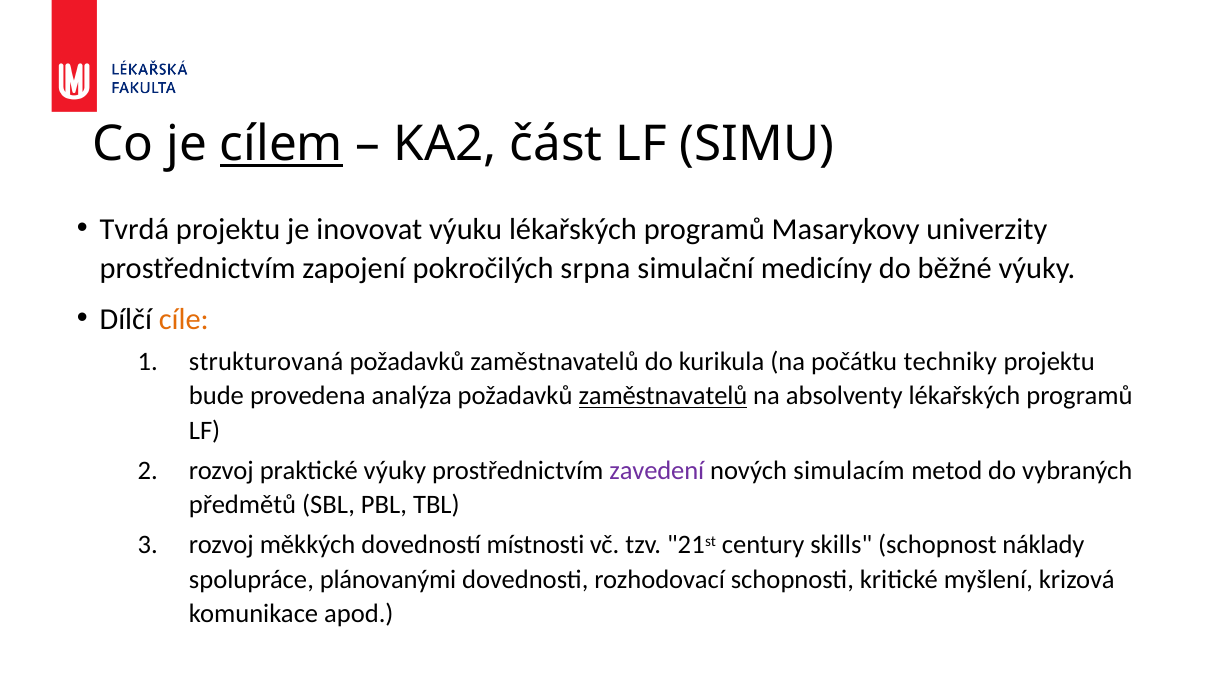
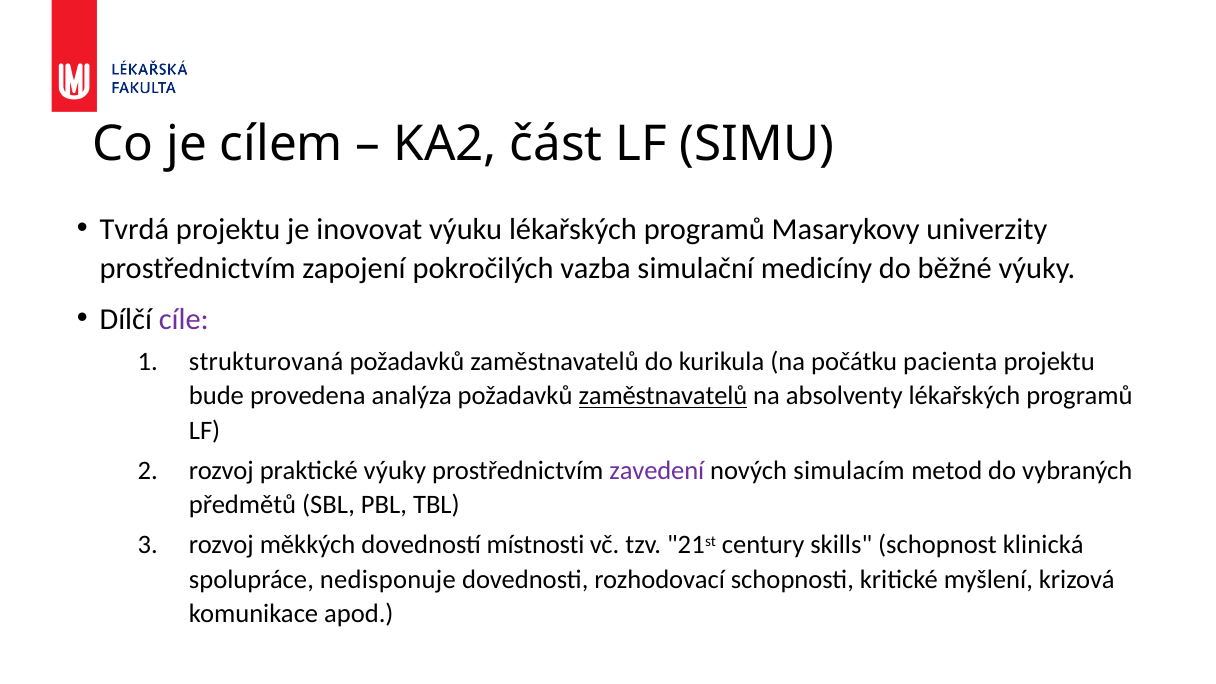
cílem underline: present -> none (282, 144)
srpna: srpna -> vazba (596, 268)
cíle colour: orange -> purple (184, 319)
techniky: techniky -> pacienta (950, 361)
náklady: náklady -> klinická (1043, 545)
plánovanými: plánovanými -> nedisponuje (388, 580)
